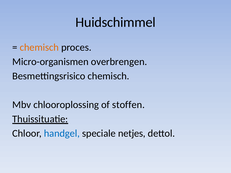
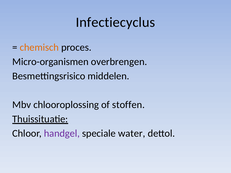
Huidschimmel: Huidschimmel -> Infectiecyclus (115, 22)
Besmettingsrisico chemisch: chemisch -> middelen (108, 76)
handgel colour: blue -> purple (62, 134)
netjes: netjes -> water (132, 134)
